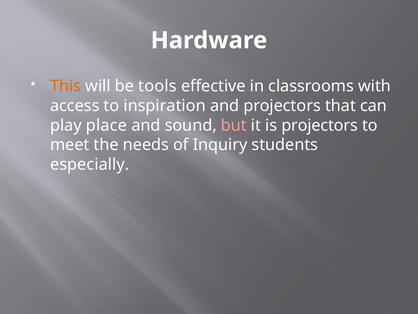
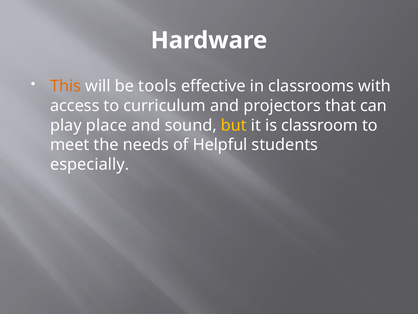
inspiration: inspiration -> curriculum (165, 106)
but colour: pink -> yellow (234, 125)
is projectors: projectors -> classroom (320, 125)
Inquiry: Inquiry -> Helpful (220, 145)
